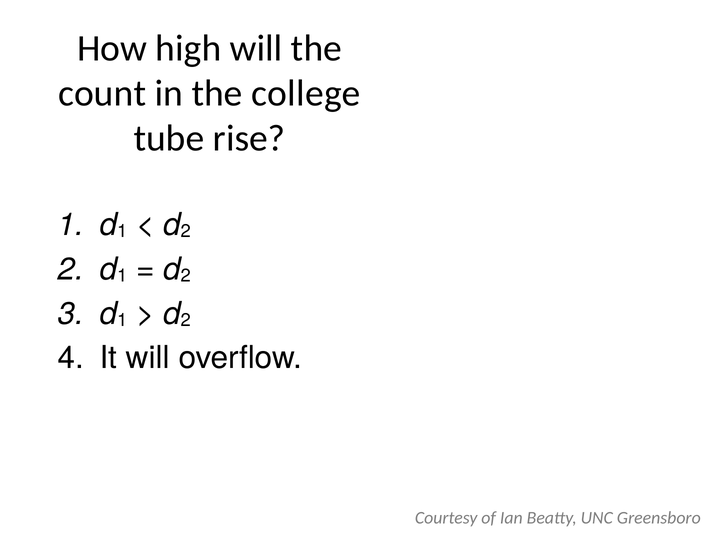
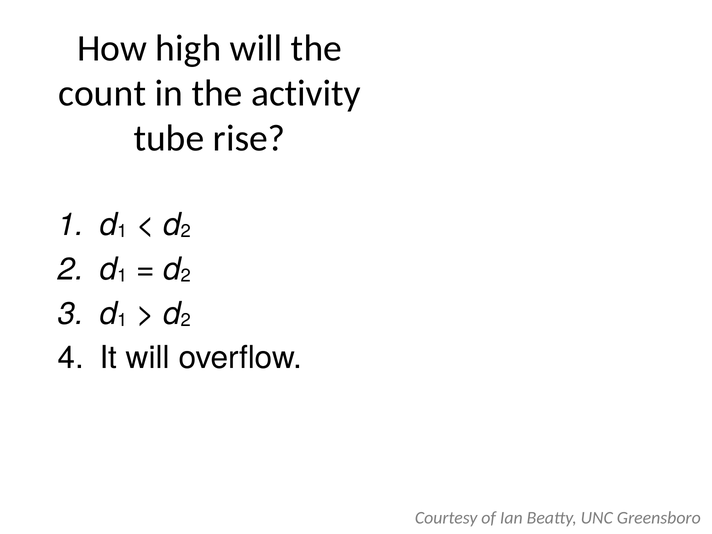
college: college -> activity (306, 93)
